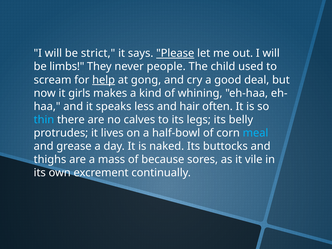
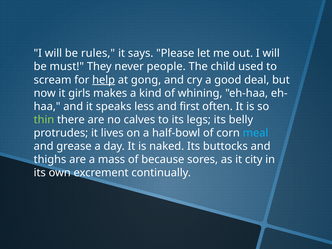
strict: strict -> rules (98, 53)
Please underline: present -> none (175, 53)
limbs: limbs -> must (67, 67)
hair: hair -> first (190, 106)
thin colour: light blue -> light green (44, 120)
vile: vile -> city (254, 160)
